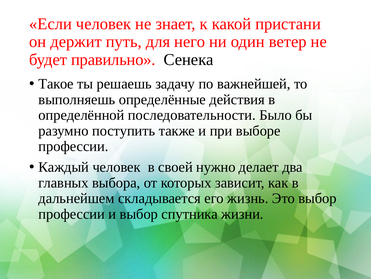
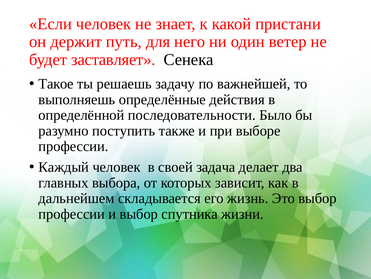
правильно: правильно -> заставляет (113, 59)
нужно: нужно -> задача (216, 167)
